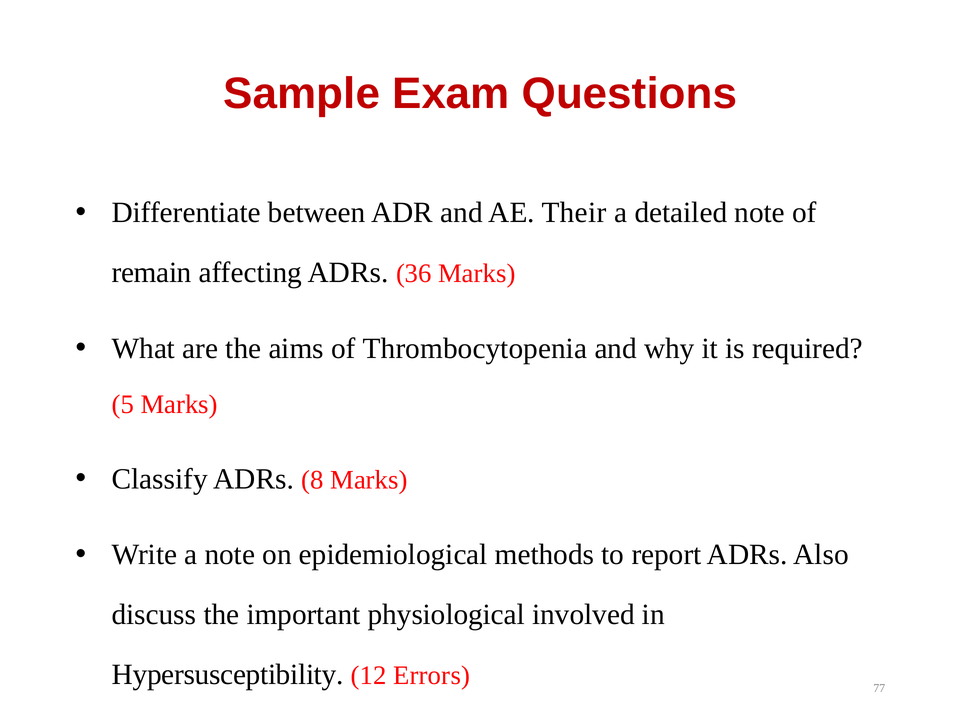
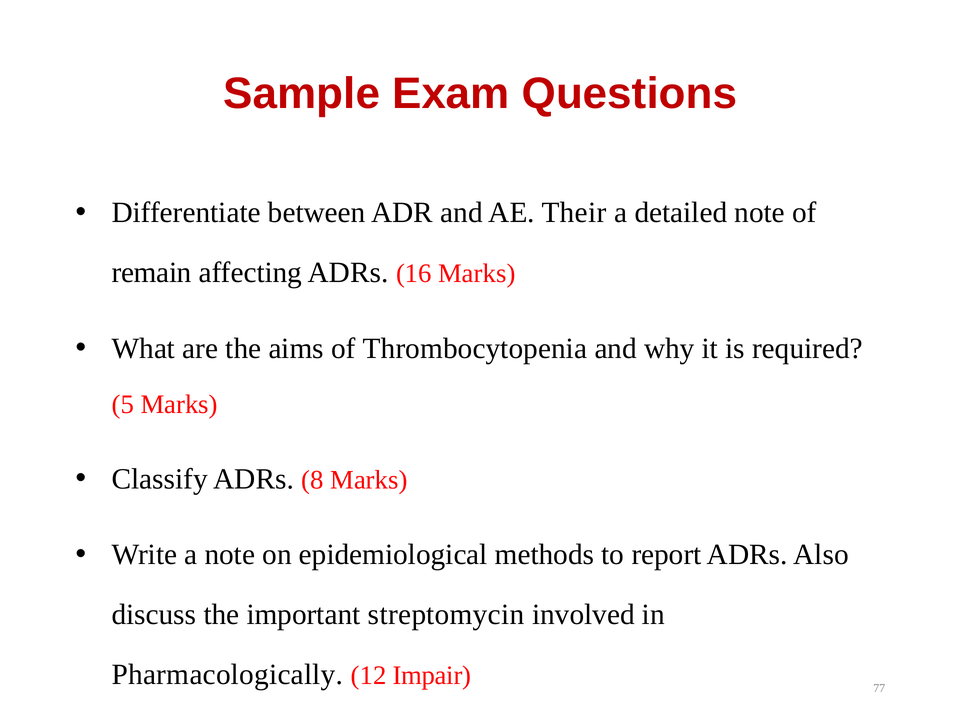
36: 36 -> 16 (414, 273)
physiological: physiological -> streptomycin (446, 614)
Hypersusceptibility: Hypersusceptibility -> Pharmacologically (227, 674)
Errors: Errors -> Impair (432, 675)
